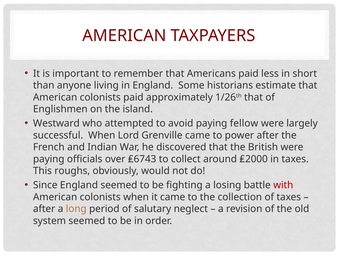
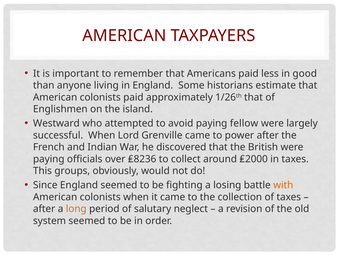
short: short -> good (305, 73)
₤6743: ₤6743 -> ₤8236 (142, 159)
roughs: roughs -> groups (72, 170)
with colour: red -> orange (283, 185)
